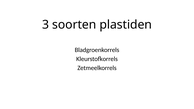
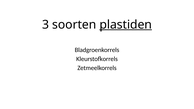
plastiden underline: none -> present (126, 25)
